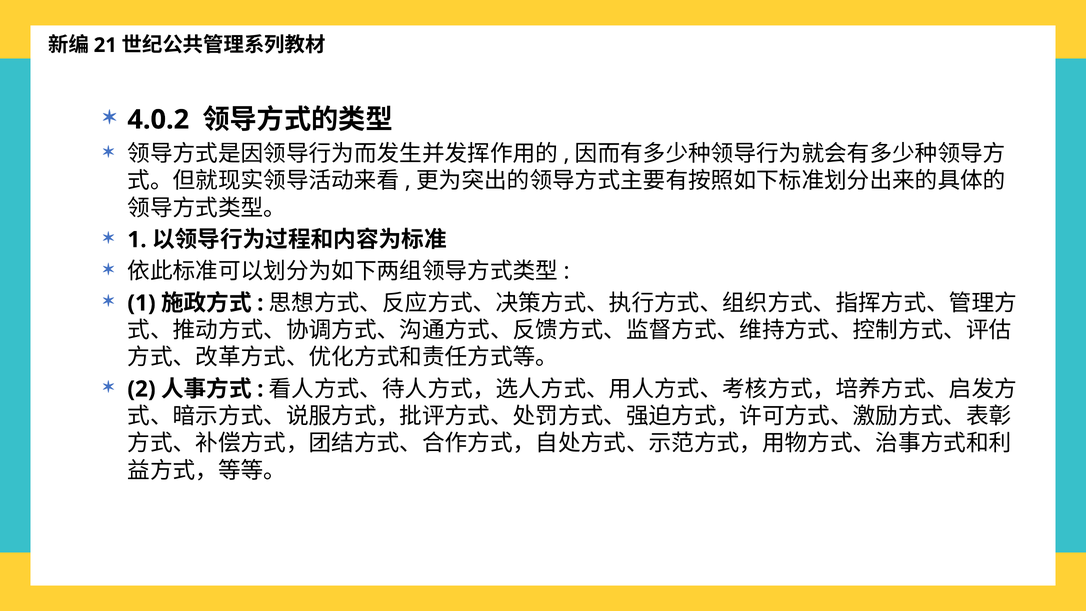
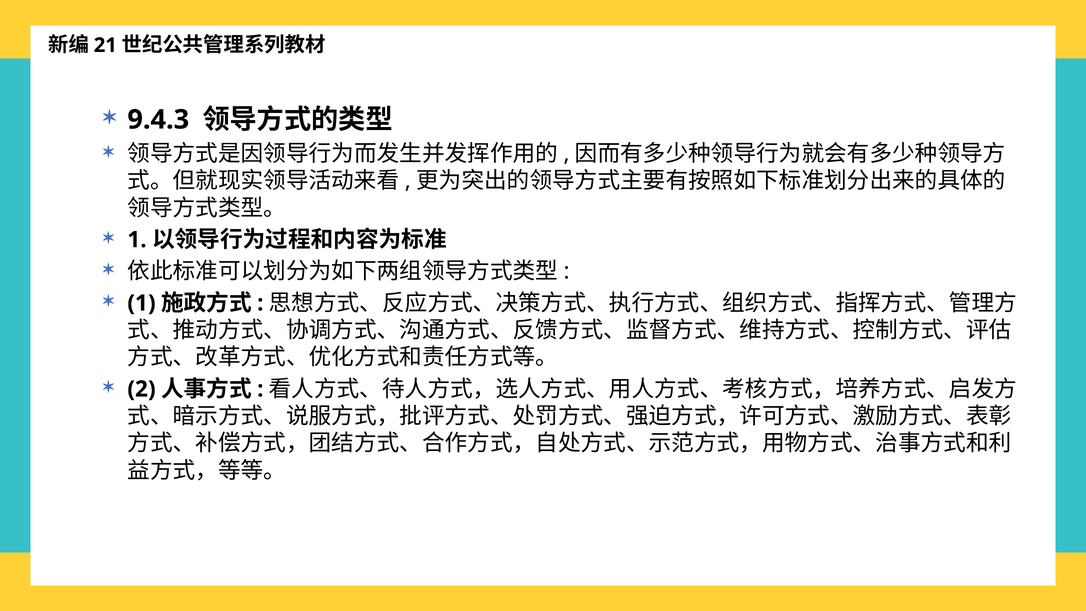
4.0.2: 4.0.2 -> 9.4.3 (158, 120)
